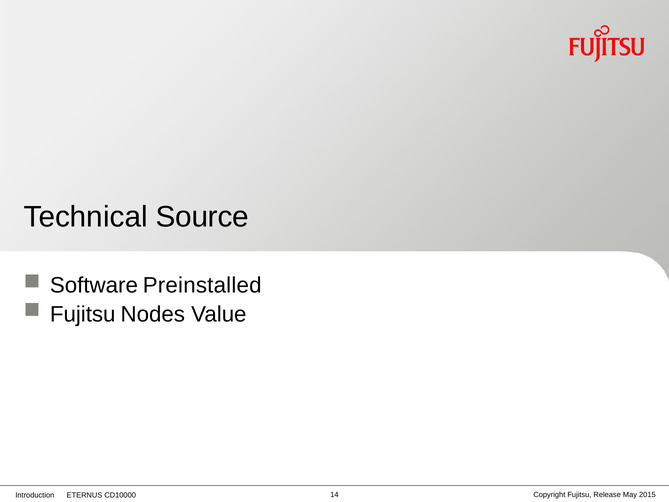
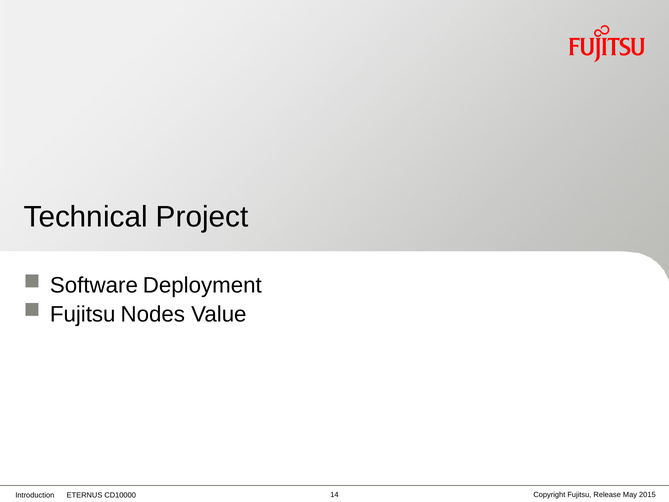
Source: Source -> Project (202, 217)
Preinstalled: Preinstalled -> Deployment (202, 285)
